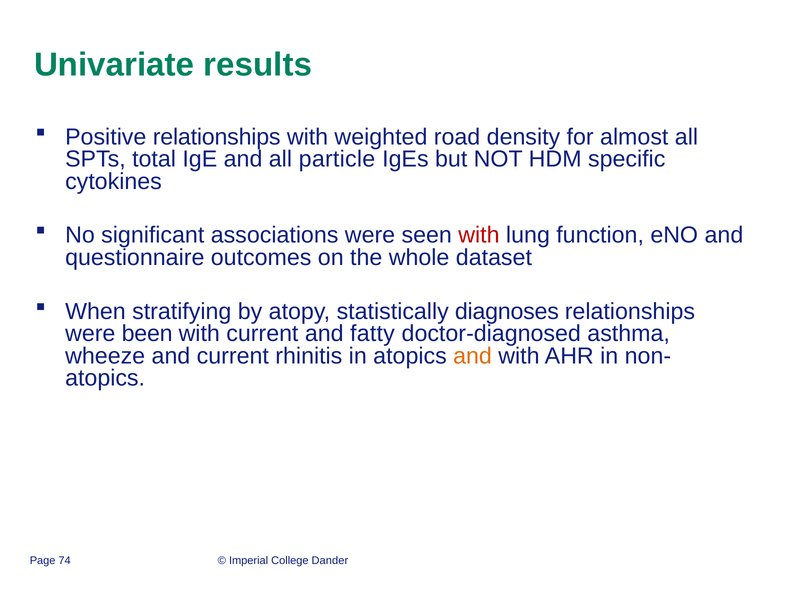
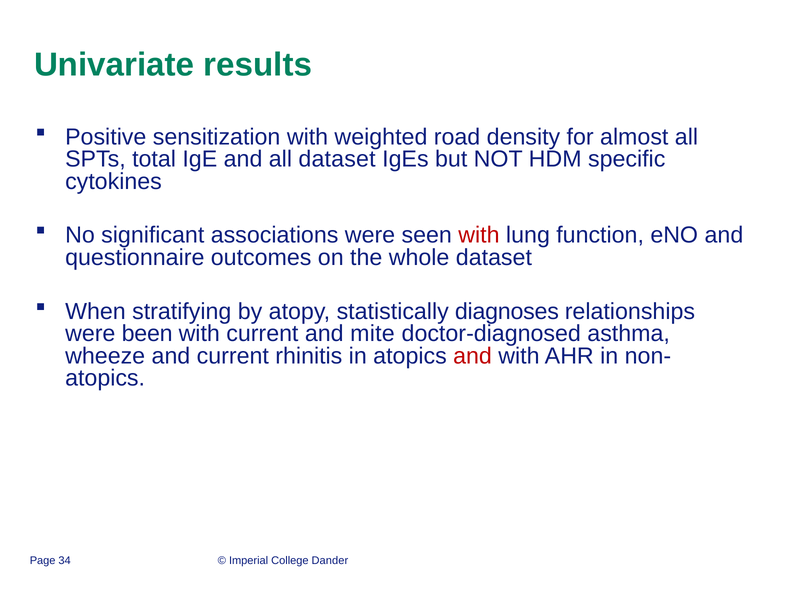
Positive relationships: relationships -> sensitization (217, 137)
all particle: particle -> dataset (337, 159)
fatty: fatty -> mite (372, 334)
and colour: orange -> red (473, 356)
74: 74 -> 34 (65, 561)
